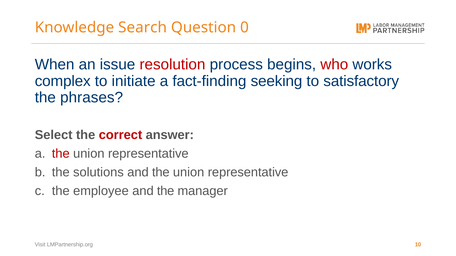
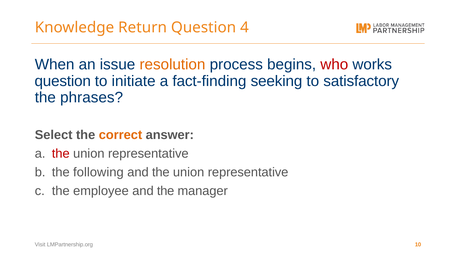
Search: Search -> Return (143, 27)
0: 0 -> 4 (244, 27)
resolution colour: red -> orange (172, 65)
complex: complex -> question (63, 81)
correct colour: red -> orange (120, 135)
solutions: solutions -> following (98, 173)
